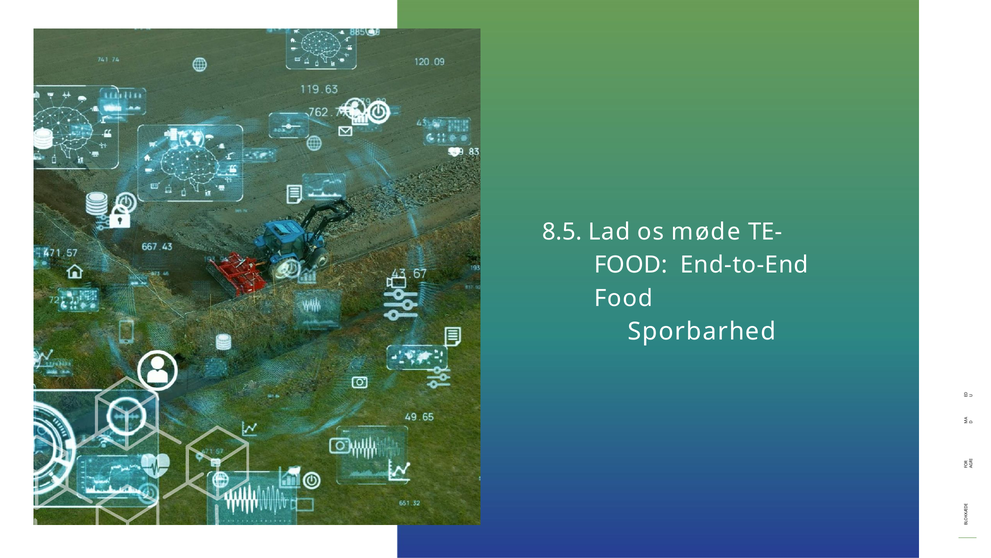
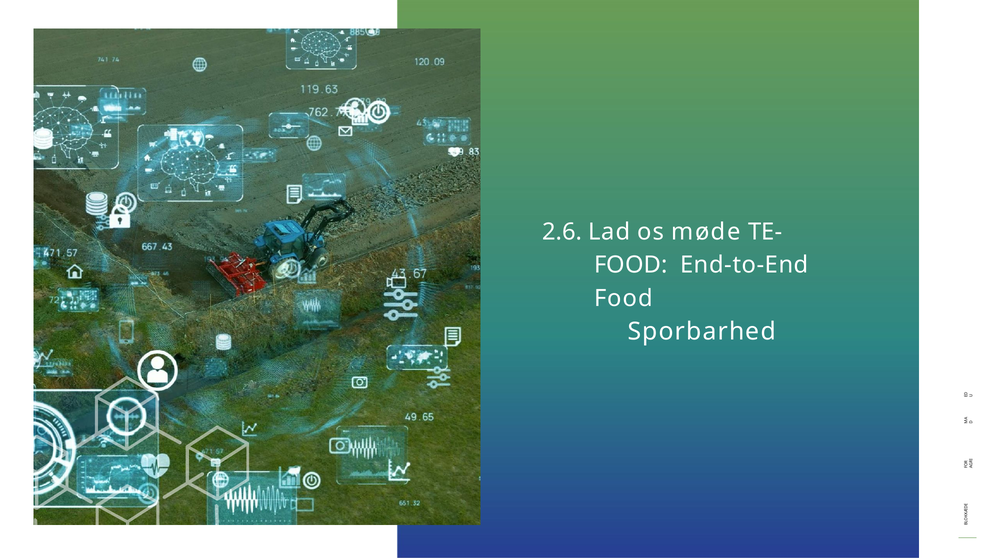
8.5: 8.5 -> 2.6 (562, 232)
